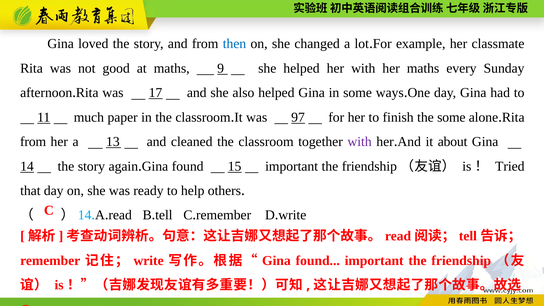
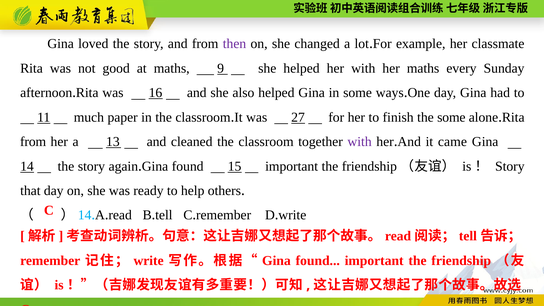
then colour: blue -> purple (234, 44)
17: 17 -> 16 (155, 93)
97: 97 -> 27 (298, 117)
about: about -> came (452, 142)
Tried: Tried -> Story (510, 166)
